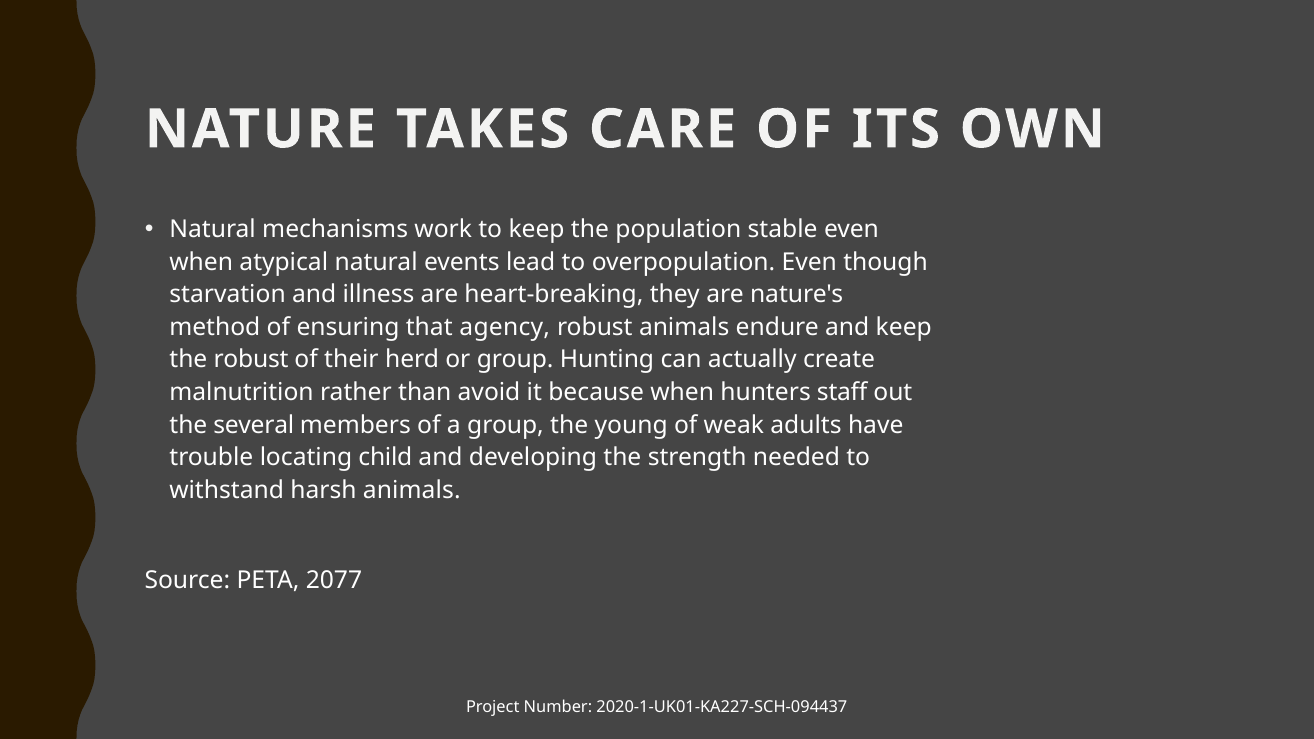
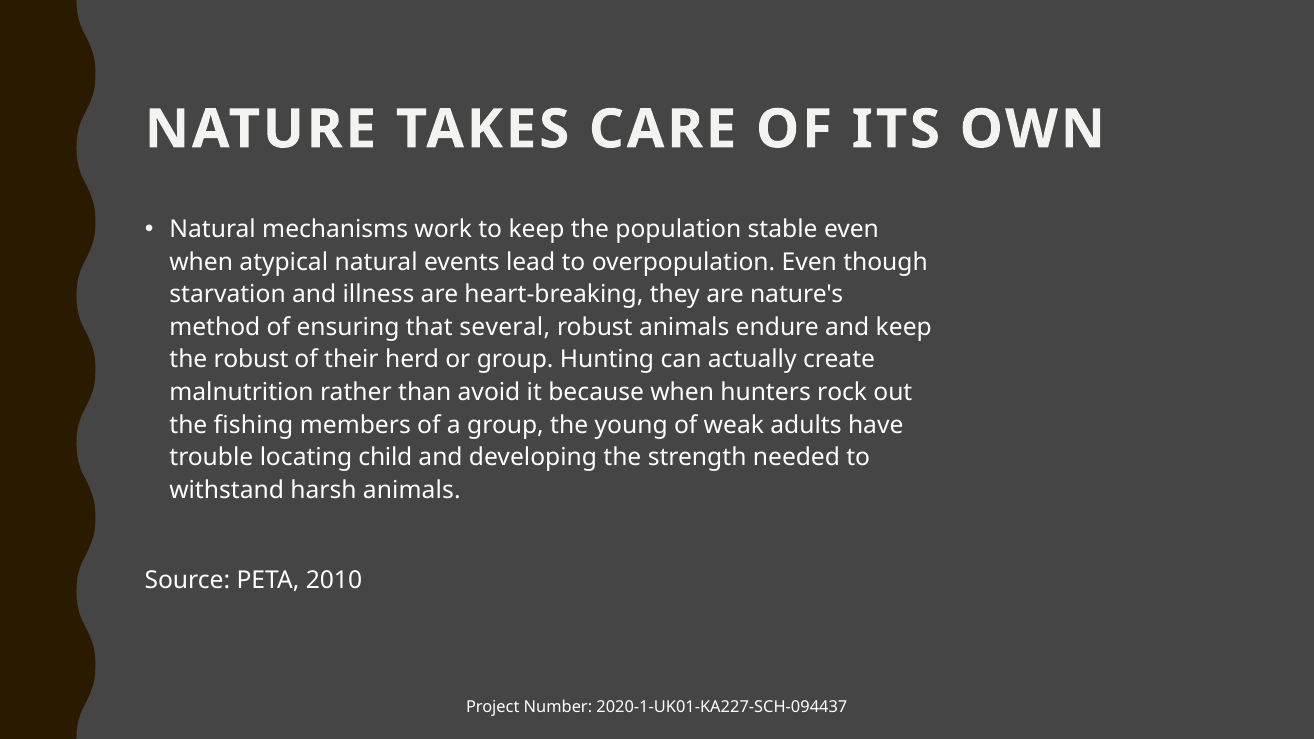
agency: agency -> several (505, 327)
staff: staff -> rock (842, 392)
several: several -> fishing (254, 425)
2077: 2077 -> 2010 (334, 581)
